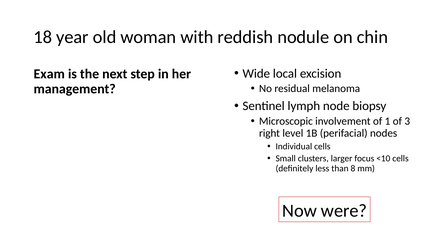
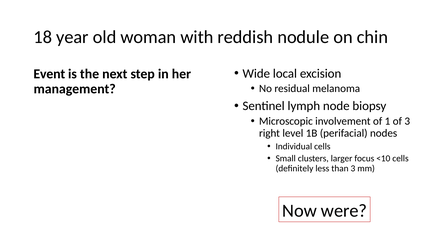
Exam: Exam -> Event (49, 74)
than 8: 8 -> 3 (353, 169)
